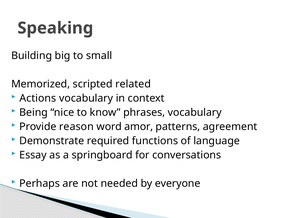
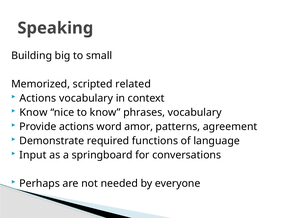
Being: Being -> Know (34, 112)
Provide reason: reason -> actions (77, 127)
Essay: Essay -> Input (33, 155)
